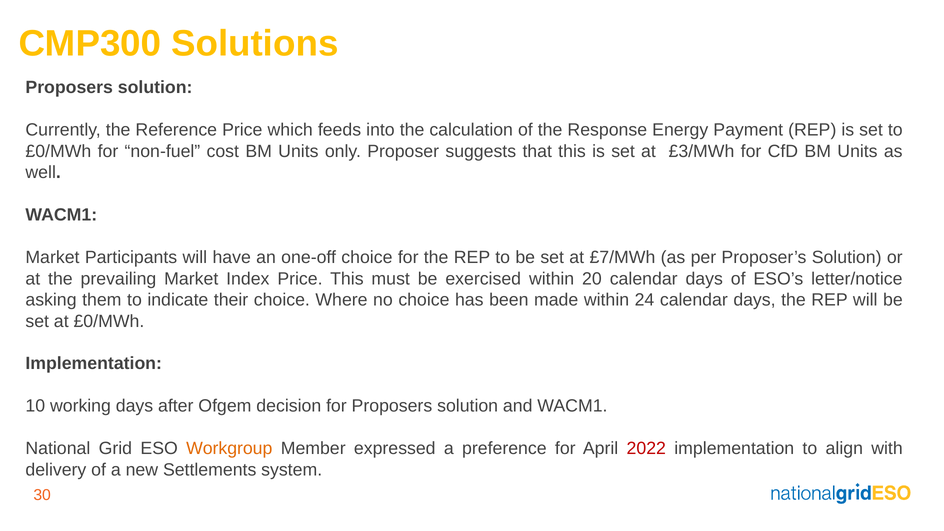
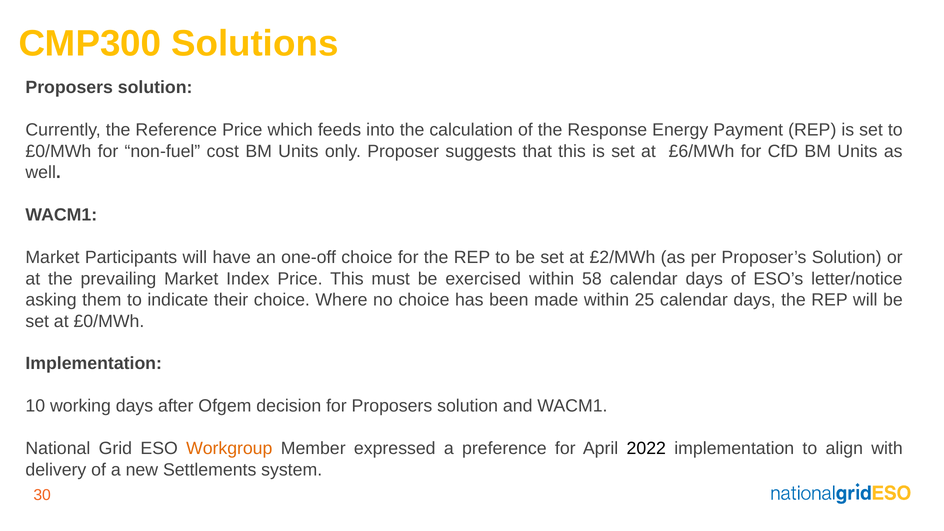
£3/MWh: £3/MWh -> £6/MWh (701, 151)
£7/MWh: £7/MWh -> £2/MWh (622, 257)
20: 20 -> 58 (592, 279)
24: 24 -> 25 (644, 300)
2022 colour: red -> black (646, 449)
